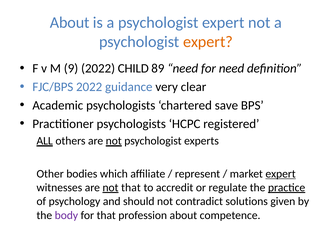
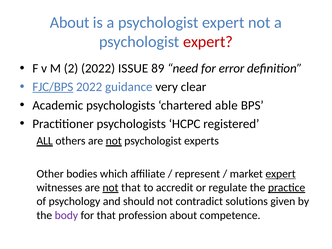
expert colour: orange -> red (208, 42)
9: 9 -> 2 (71, 68)
CHILD: CHILD -> ISSUE (133, 68)
for need: need -> error (232, 68)
FJC/BPS underline: none -> present (53, 87)
save: save -> able (226, 105)
